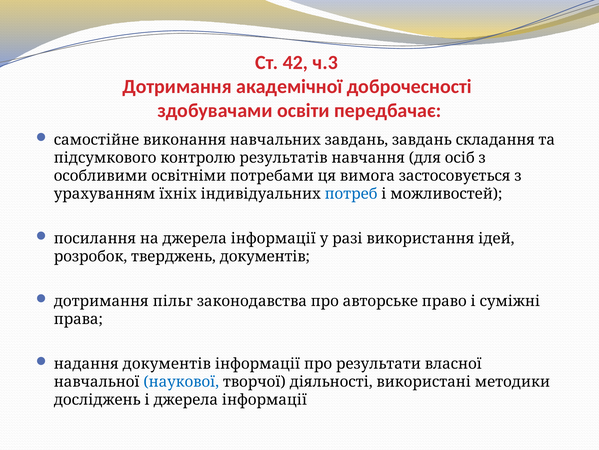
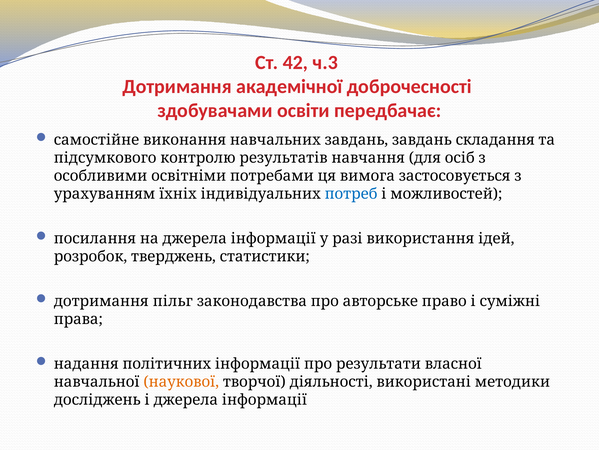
тверджень документів: документів -> статистики (265, 256)
надання документів: документів -> політичних (167, 363)
наукової colour: blue -> orange (181, 381)
